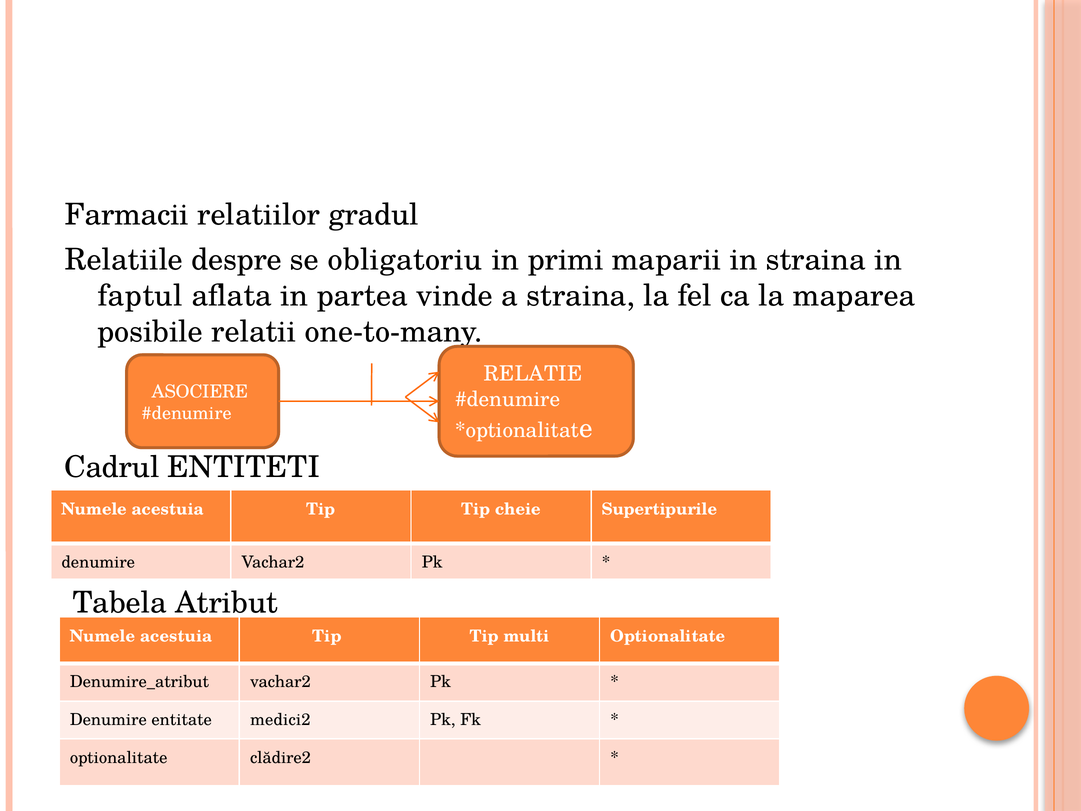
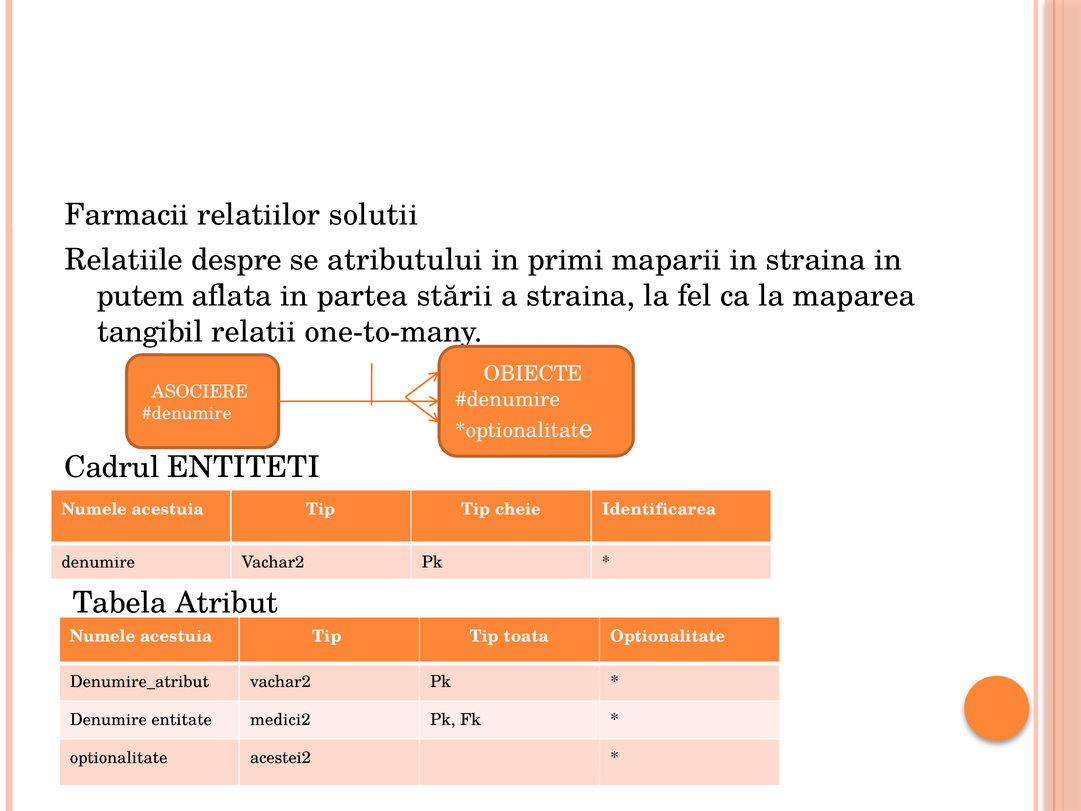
gradul: gradul -> solutii (373, 215)
obligatoriu: obligatoriu -> atributului (405, 260)
faptul: faptul -> putem (140, 296)
vinde: vinde -> stării (455, 296)
posibile: posibile -> tangibil (150, 332)
RELATIE: RELATIE -> OBIECTE (533, 374)
Supertipurile: Supertipurile -> Identificarea (659, 509)
multi: multi -> toata (526, 636)
clădire2: clădire2 -> acestei2 (280, 757)
